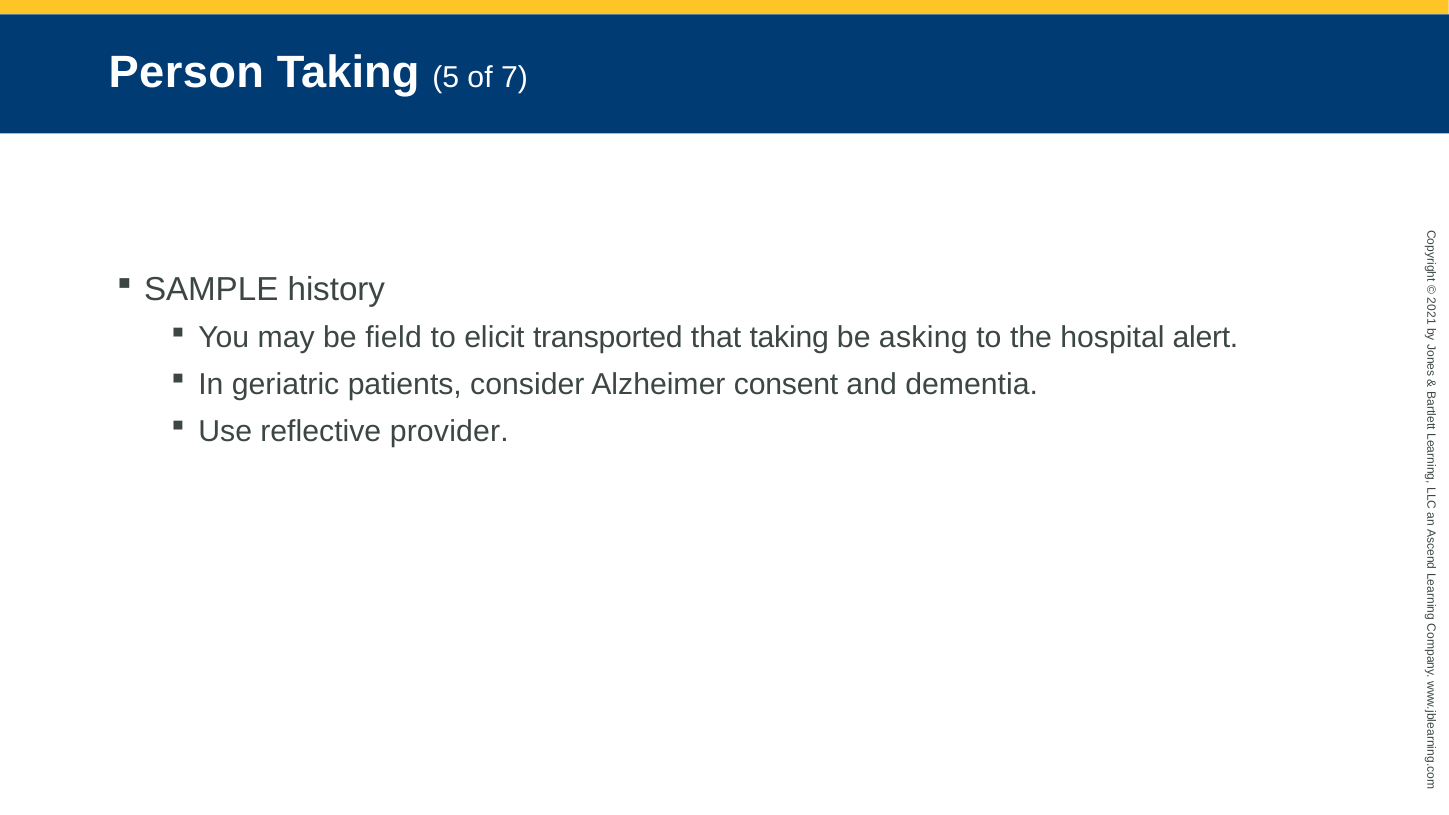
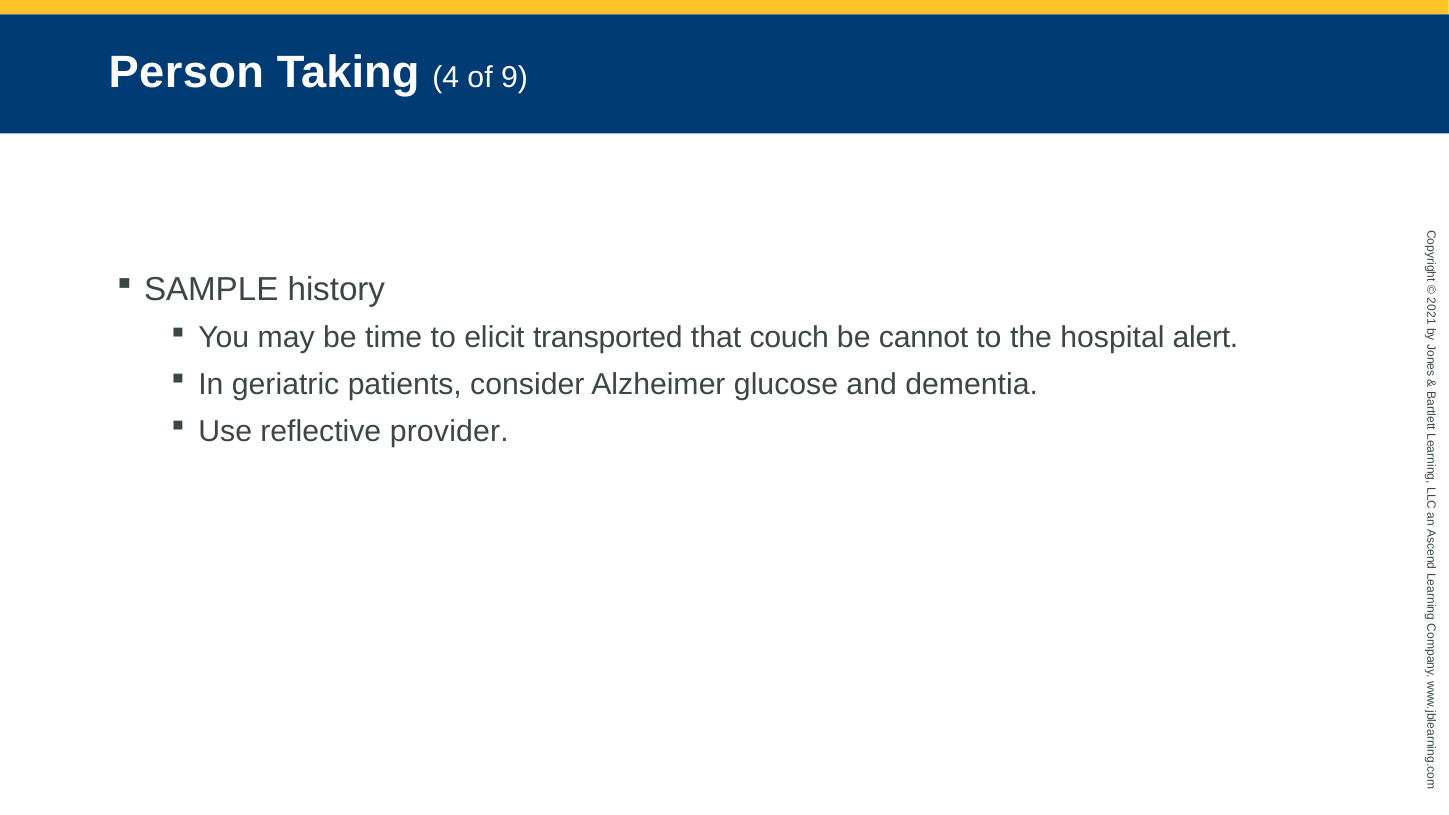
5: 5 -> 4 (446, 78)
7: 7 -> 9 (515, 78)
field: field -> time (394, 338)
that taking: taking -> couch (789, 338)
asking: asking -> cannot (924, 338)
consent: consent -> glucose (786, 385)
